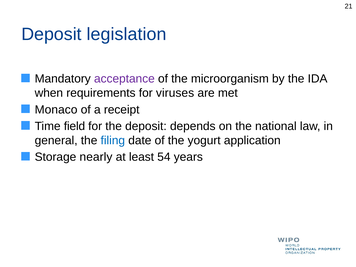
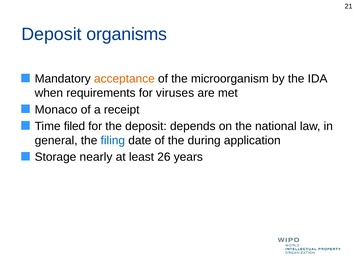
legislation: legislation -> organisms (127, 34)
acceptance colour: purple -> orange (124, 79)
field: field -> filed (74, 126)
yogurt: yogurt -> during (204, 140)
54: 54 -> 26 (164, 157)
